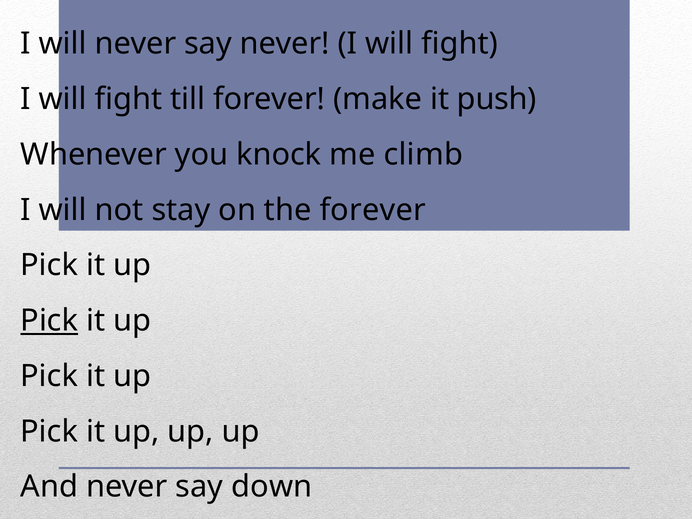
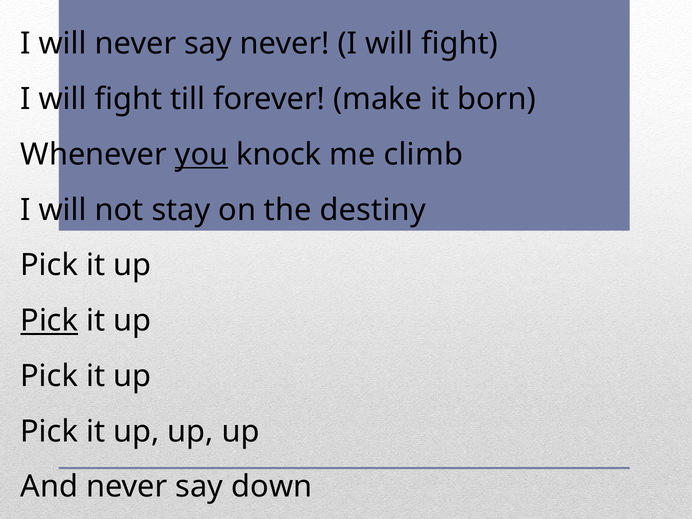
push: push -> born (497, 99)
you underline: none -> present (201, 155)
the forever: forever -> destiny (373, 210)
